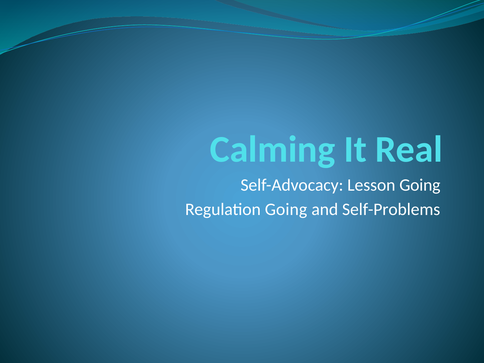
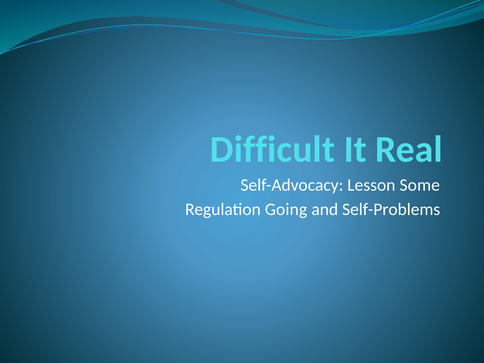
Calming: Calming -> Difficult (272, 149)
Lesson Going: Going -> Some (420, 185)
